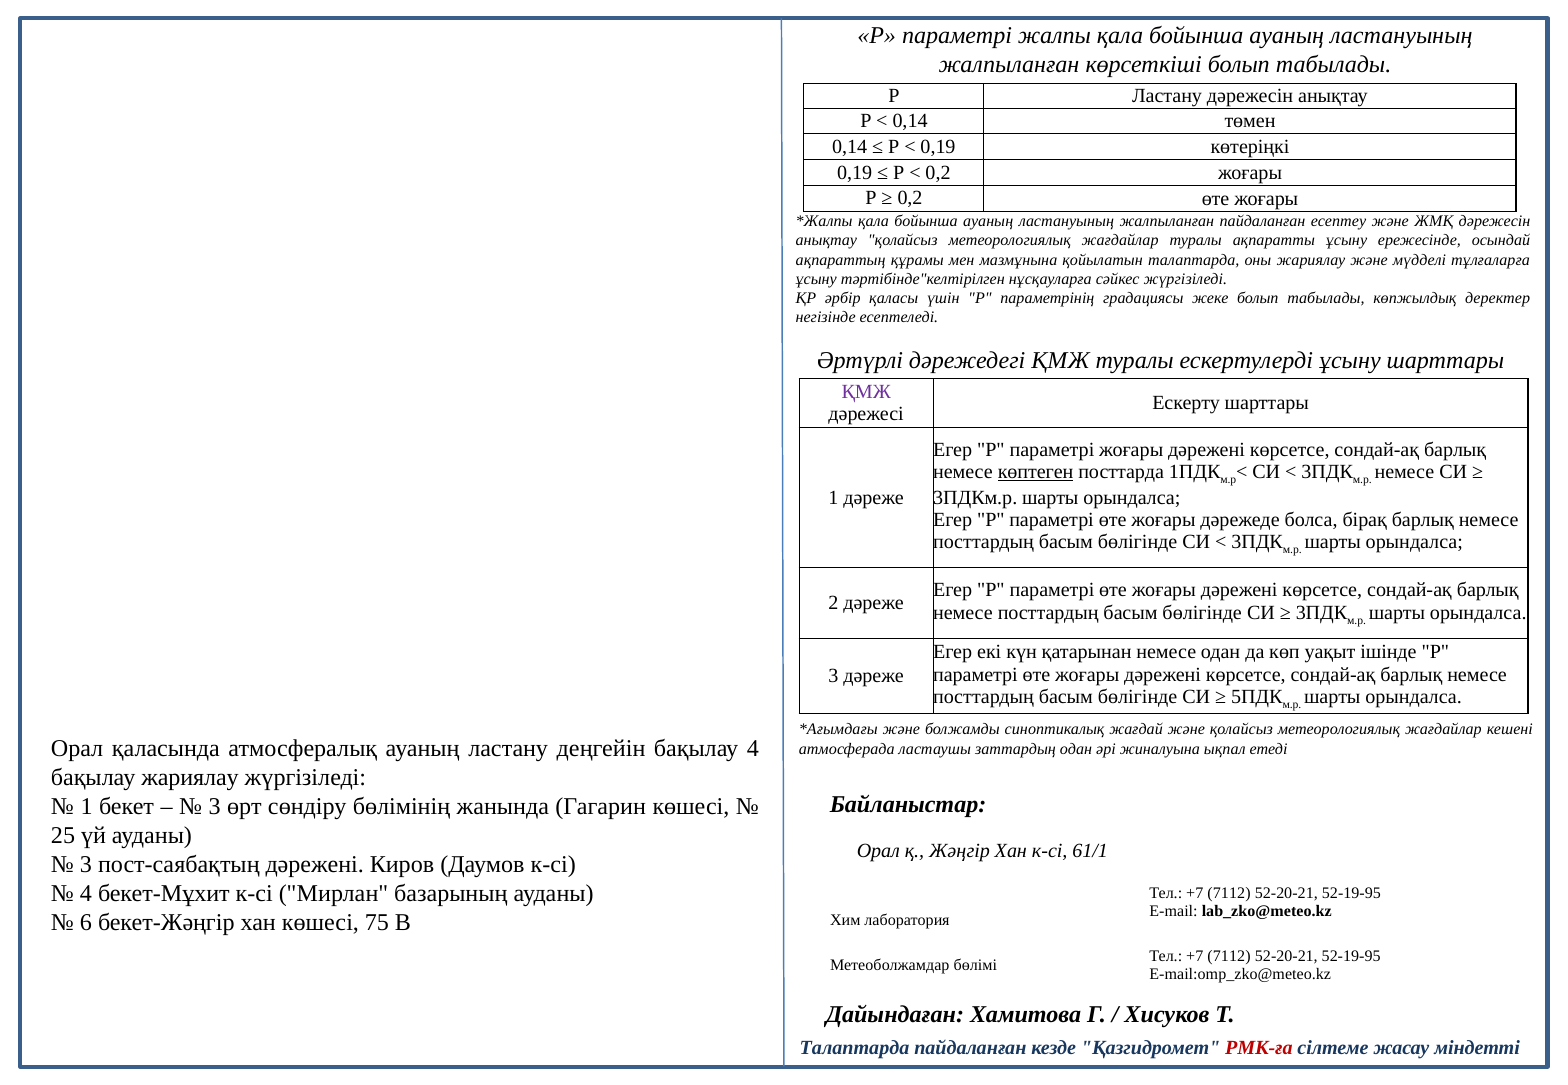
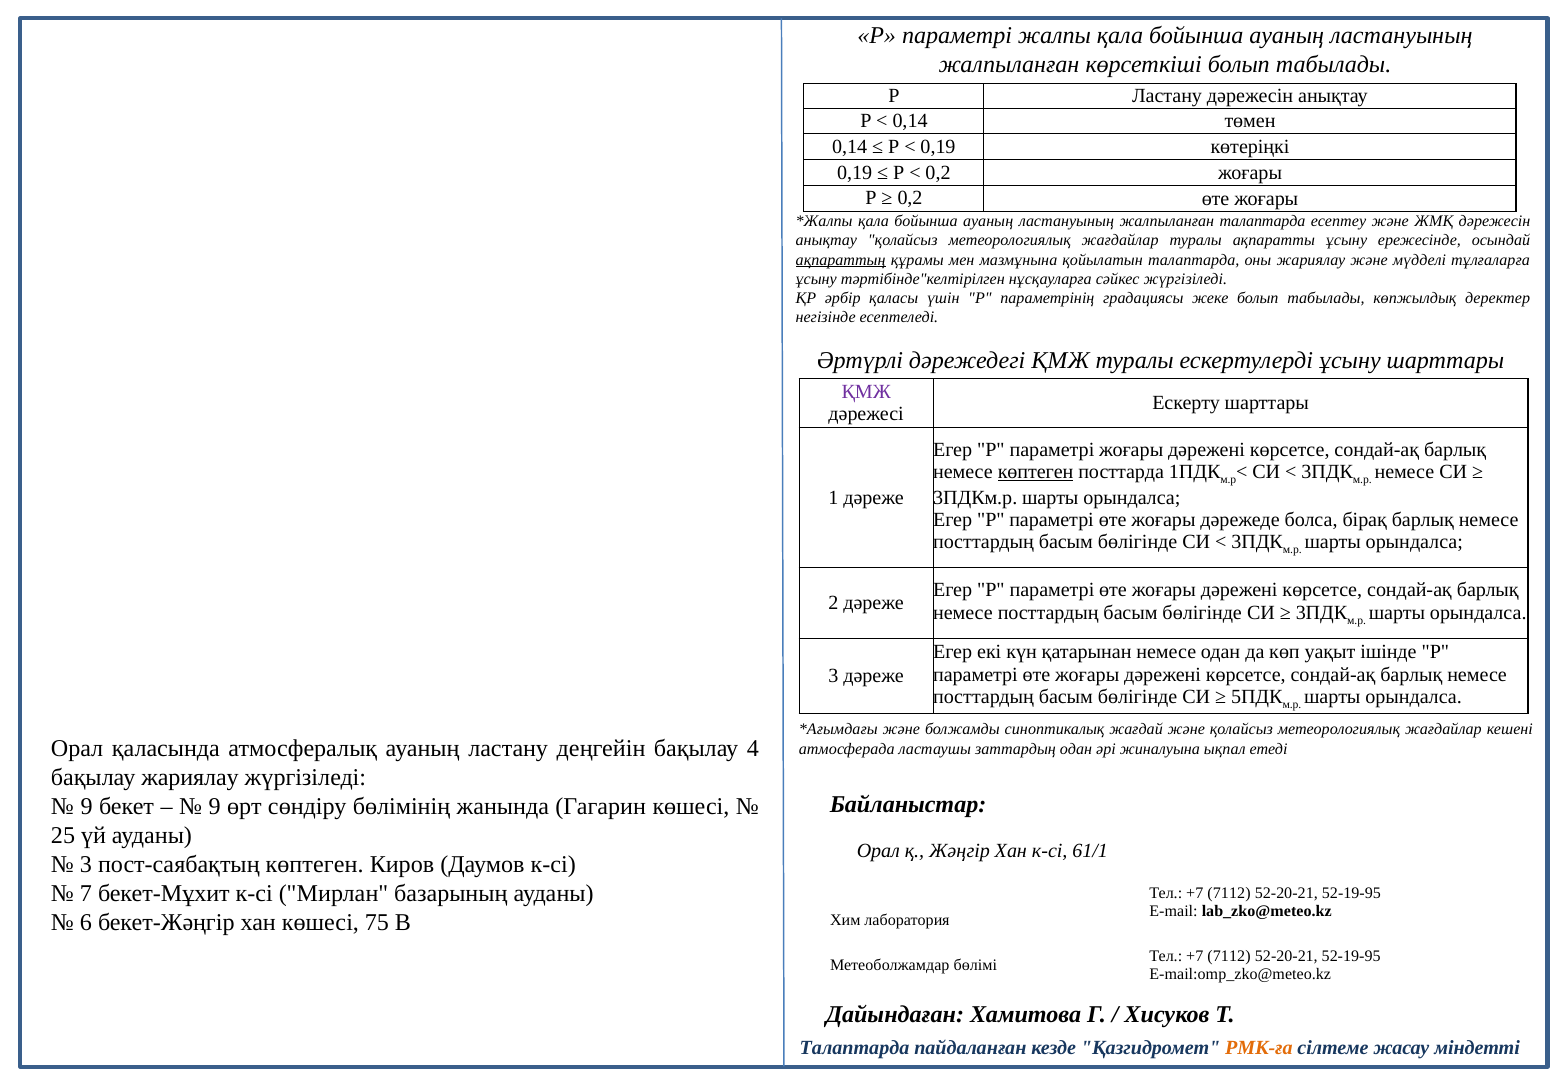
жалпыланған пайдаланған: пайдаланған -> талаптарда (1263, 221)
ақпараттың underline: none -> present (841, 260)
1: 1 -> 9 (87, 807)
3: 3 -> 9 (215, 807)
пост-саябақтың дәрежені: дәрежені -> көптеген (315, 865)
4: 4 -> 7 (86, 894)
РМК-ға colour: red -> orange (1259, 1049)
